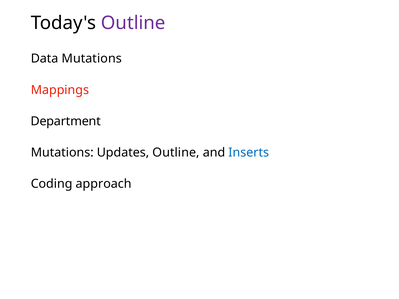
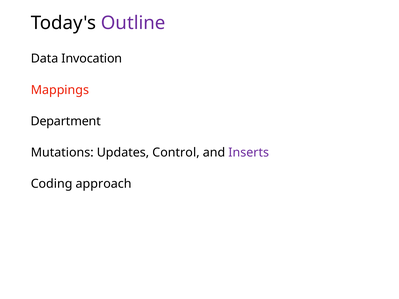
Data Mutations: Mutations -> Invocation (92, 59)
Updates Outline: Outline -> Control (176, 153)
Inserts colour: blue -> purple (249, 153)
